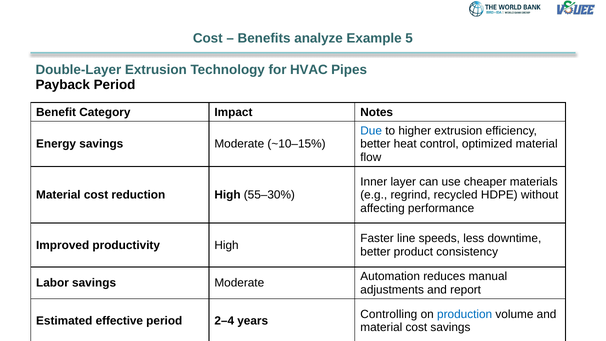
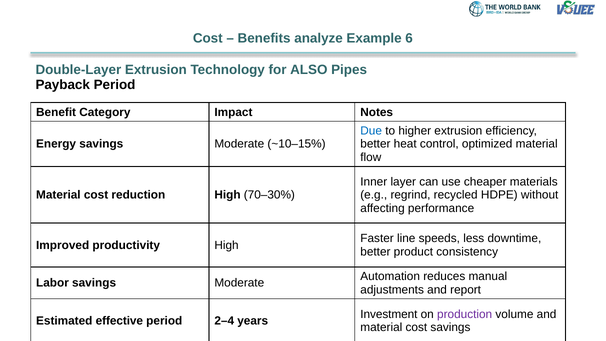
5: 5 -> 6 (409, 38)
HVAC: HVAC -> ALSO (309, 70)
55–30%: 55–30% -> 70–30% (269, 195)
Controlling: Controlling -> Investment (389, 314)
production colour: blue -> purple (465, 314)
